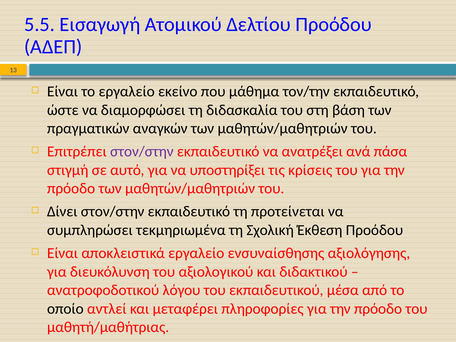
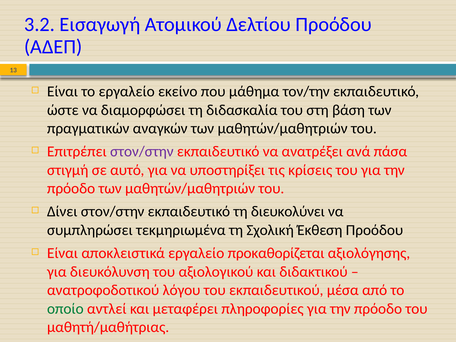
5.5: 5.5 -> 3.2 (40, 24)
προτείνεται: προτείνεται -> διευκολύνει (288, 212)
ενσυναίσθησης: ενσυναίσθησης -> προκαθορίζεται (276, 253)
οποίο colour: black -> green (65, 309)
